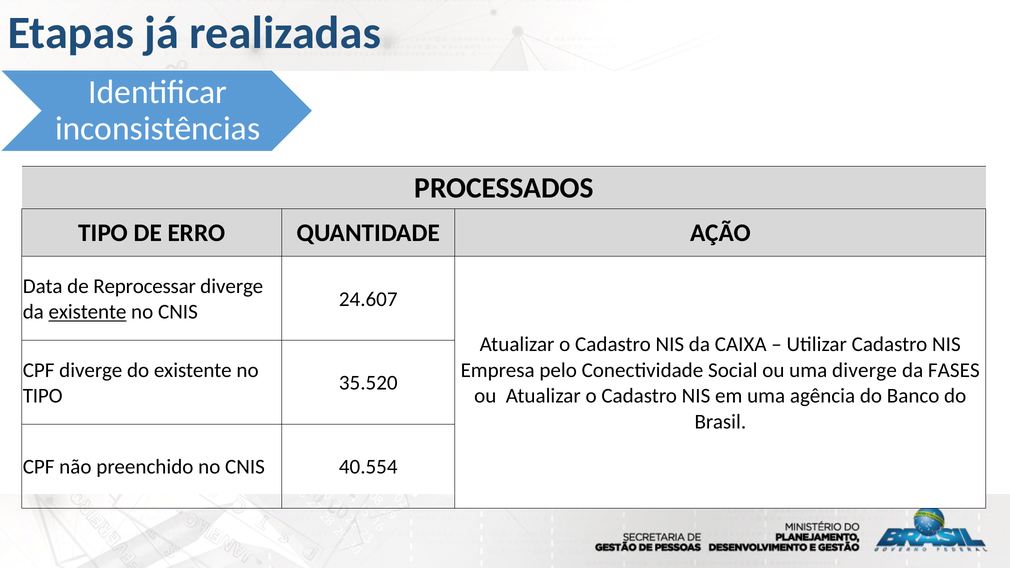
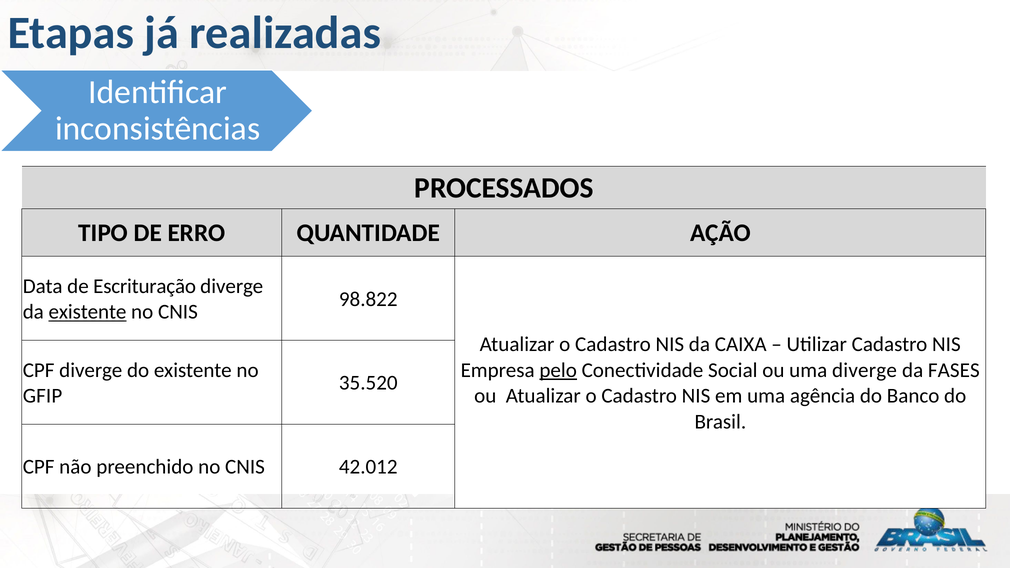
Reprocessar: Reprocessar -> Escrituração (145, 286)
24.607: 24.607 -> 98.822 (368, 299)
pelo underline: none -> present (558, 370)
TIPO: TIPO -> GFIP (43, 396)
40.554: 40.554 -> 42.012 (368, 467)
